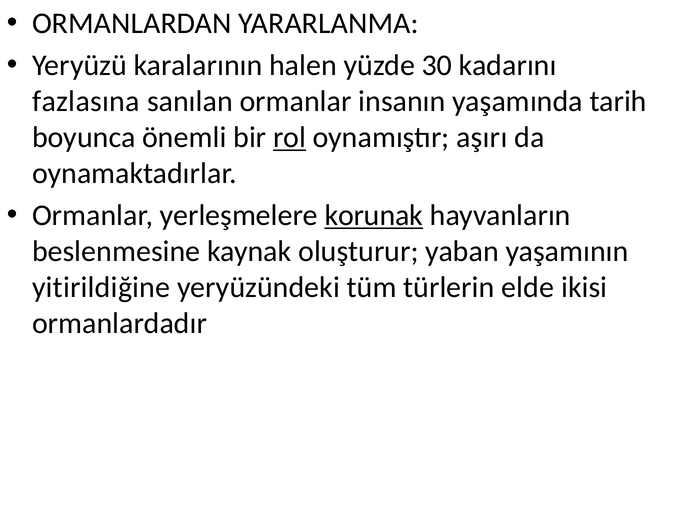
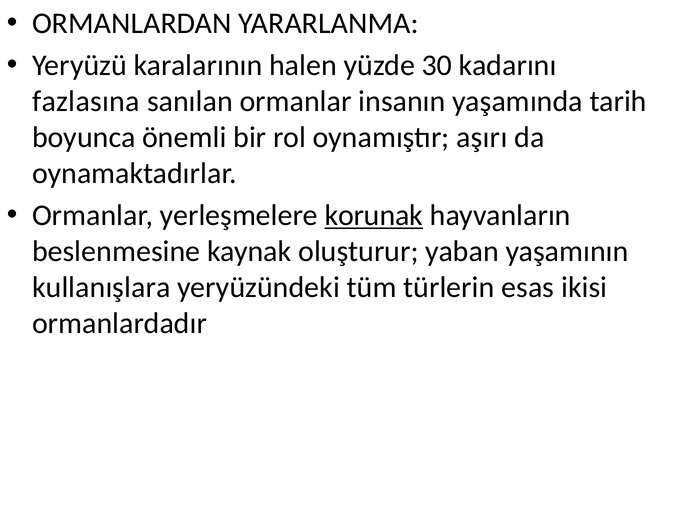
rol underline: present -> none (290, 138)
yitirildiğine: yitirildiğine -> kullanışlara (101, 288)
elde: elde -> esas (528, 288)
